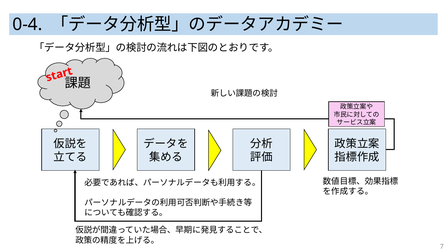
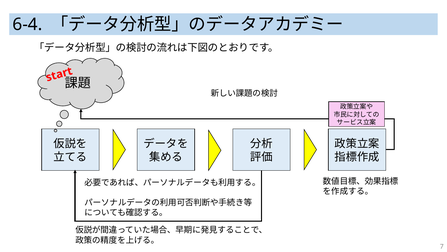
0-4: 0-4 -> 6-4 (27, 24)
